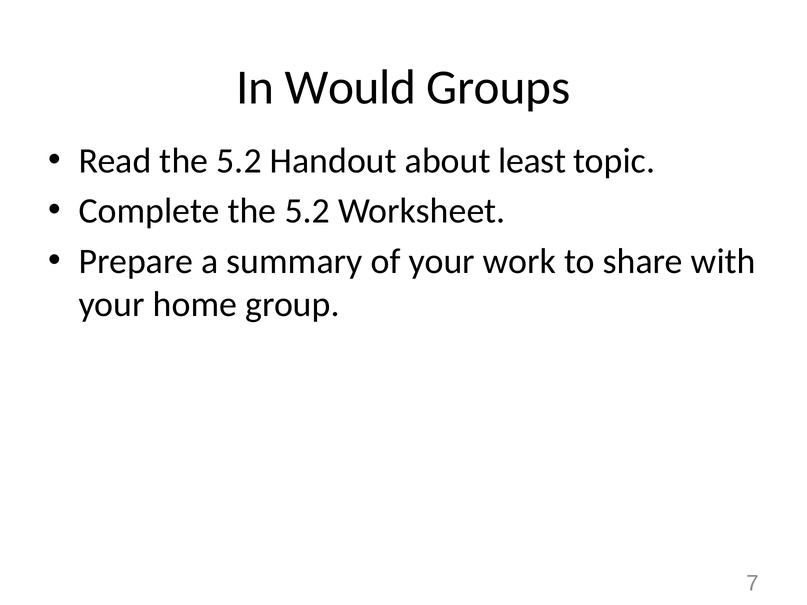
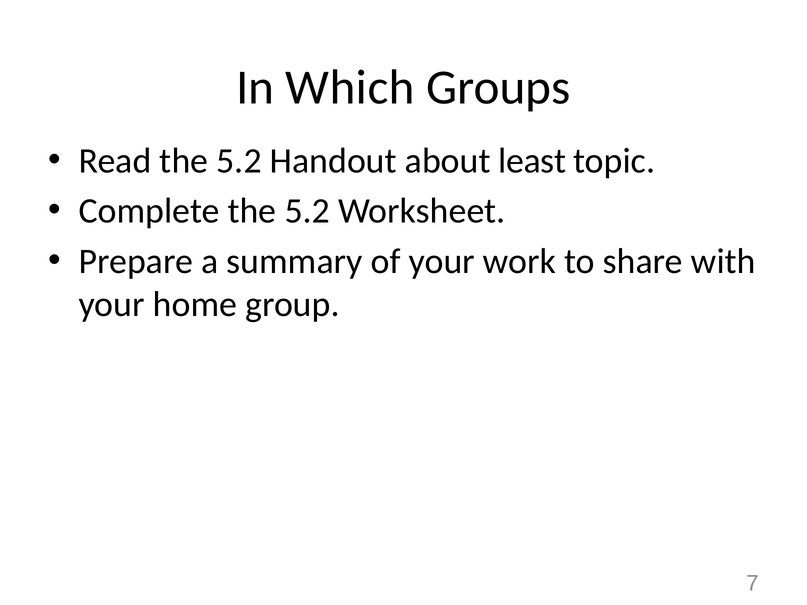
Would: Would -> Which (350, 88)
